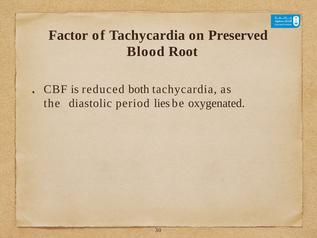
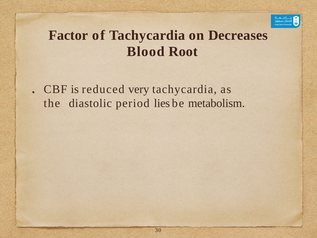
Preserved: Preserved -> Decreases (238, 35)
both: both -> very (139, 89)
oxygenated: oxygenated -> metabolism (217, 103)
